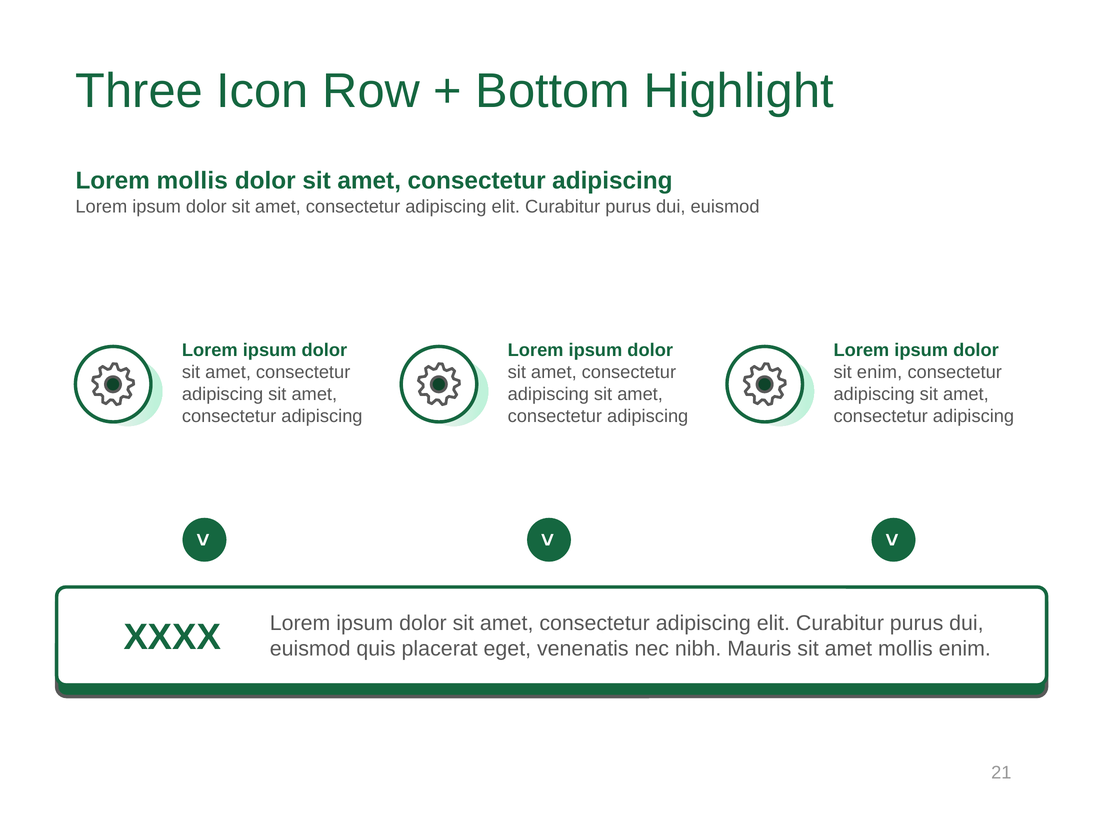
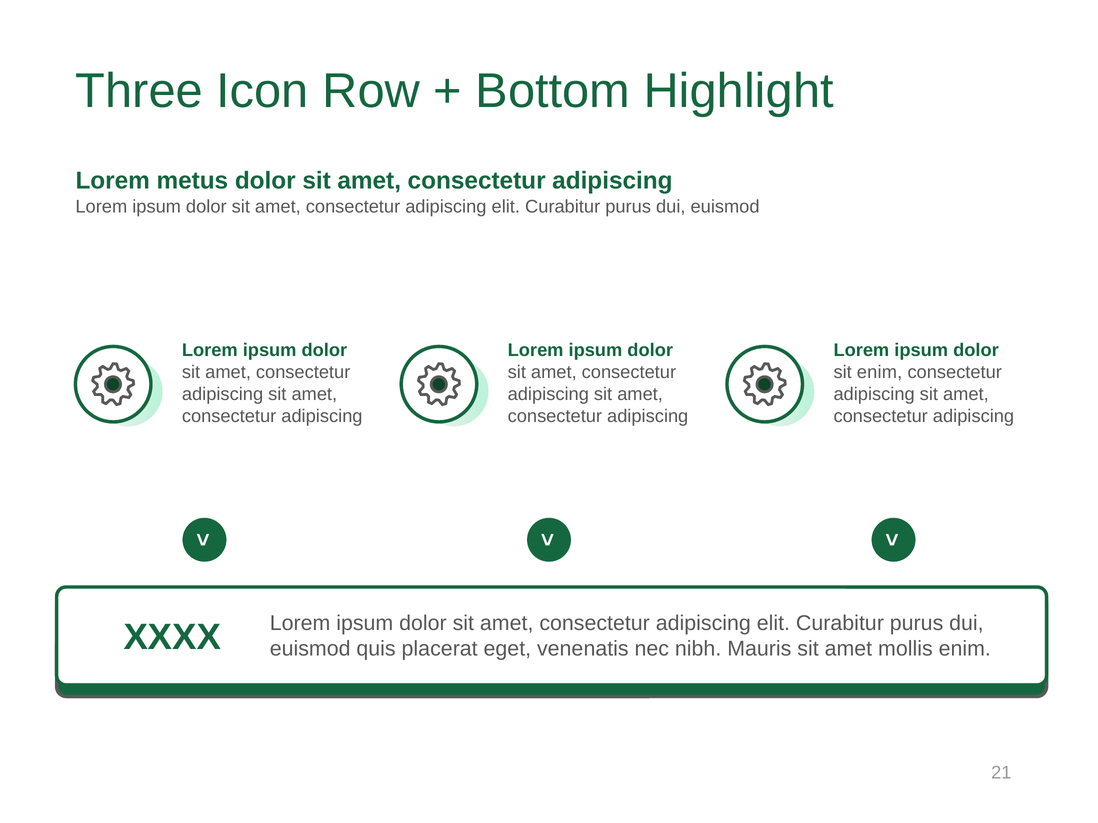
Lorem mollis: mollis -> metus (192, 181)
